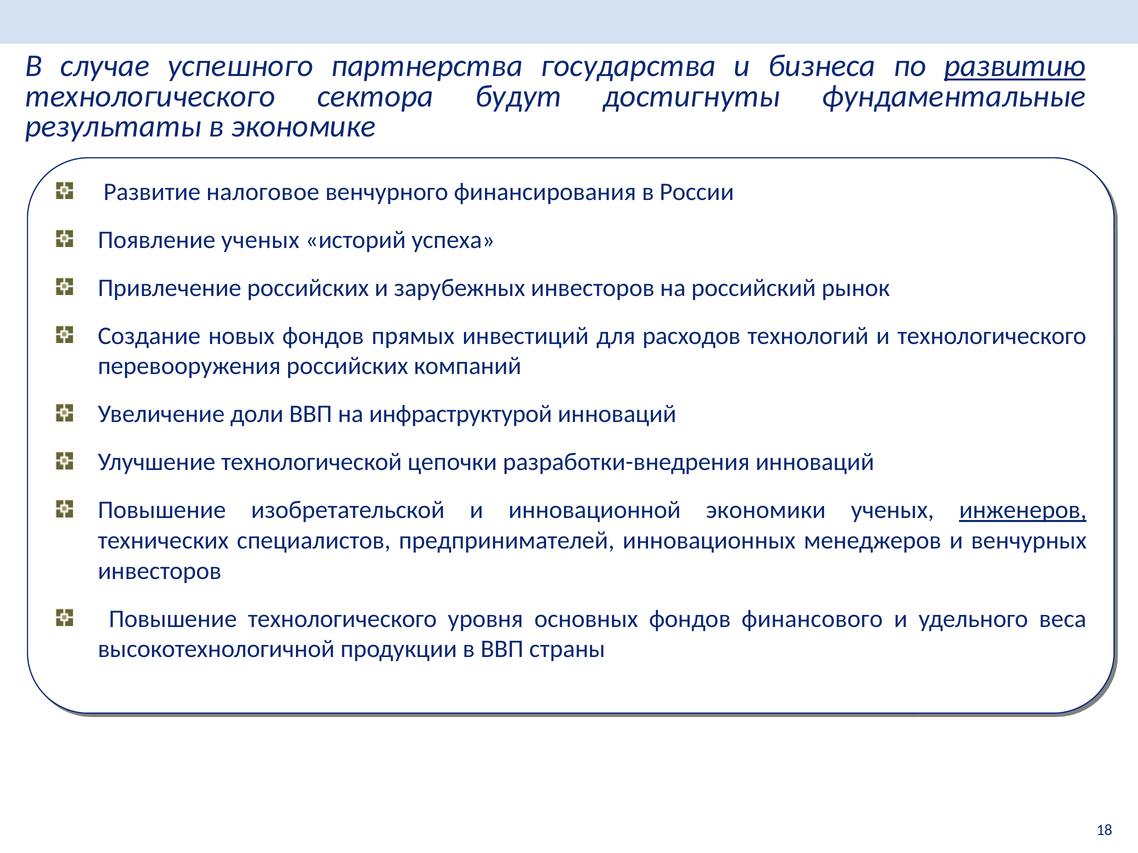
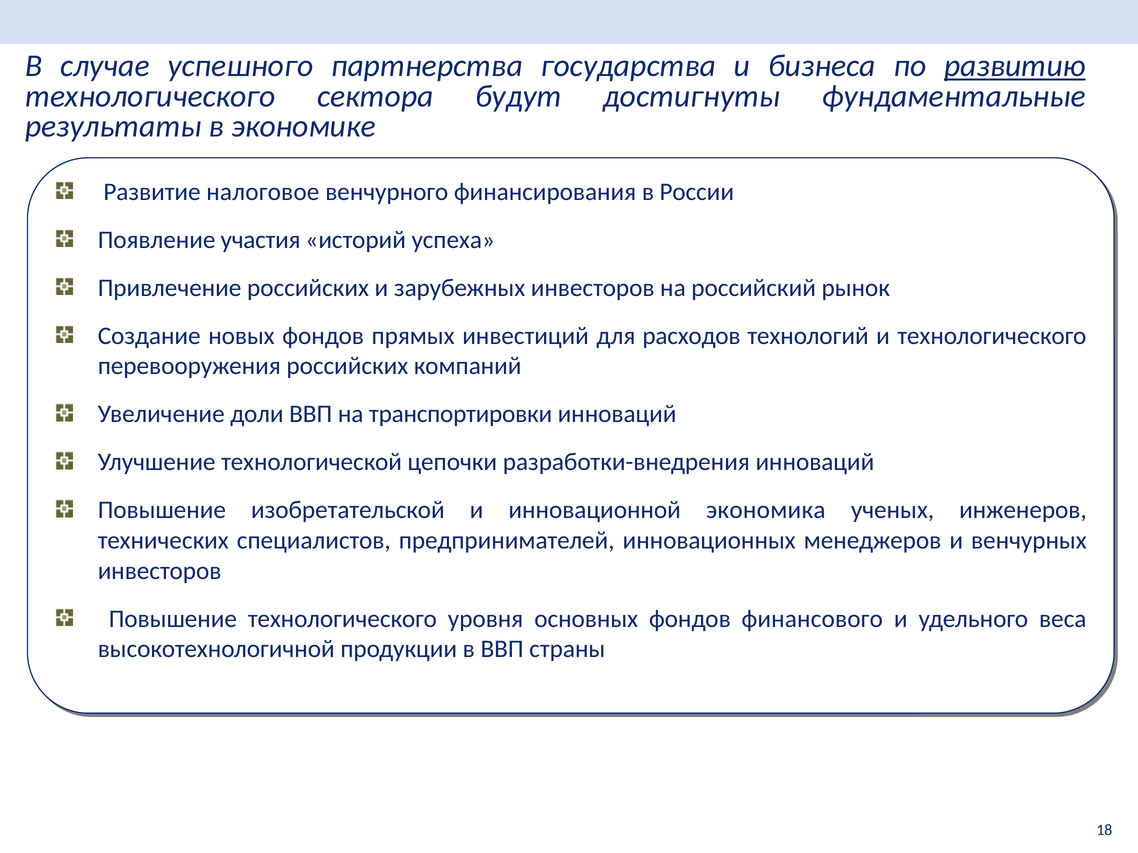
Появление ученых: ученых -> участия (261, 240)
инфраструктурой: инфраструктурой -> транспортировки (461, 414)
экономики: экономики -> экономика (766, 510)
инженеров underline: present -> none (1023, 510)
